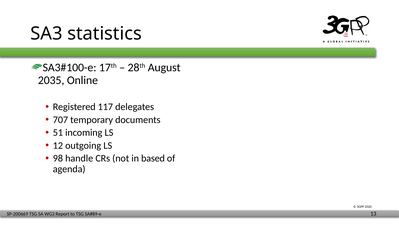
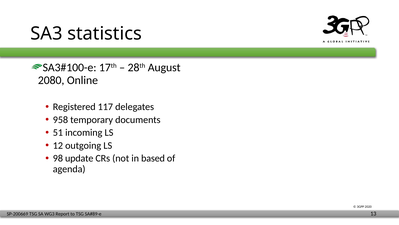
2035: 2035 -> 2080 (51, 80)
707: 707 -> 958 (60, 119)
handle: handle -> update (79, 158)
